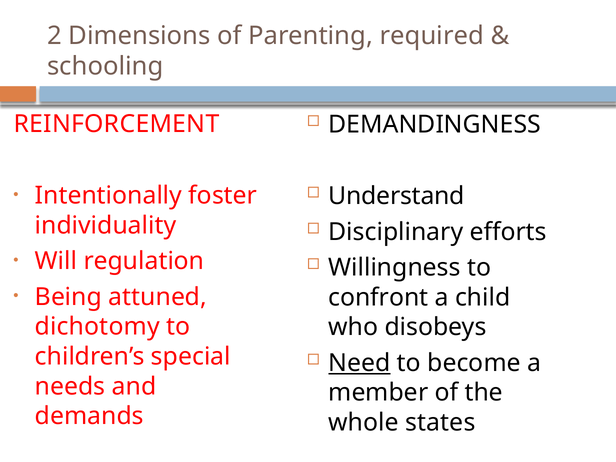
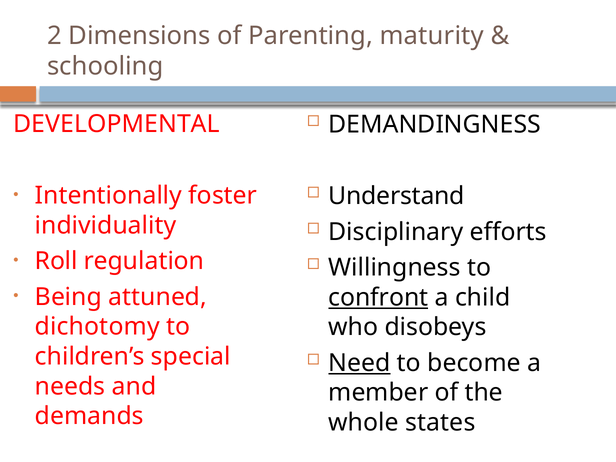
required: required -> maturity (432, 36)
REINFORCEMENT: REINFORCEMENT -> DEVELOPMENTAL (117, 124)
Will: Will -> Roll (56, 261)
confront underline: none -> present (378, 297)
